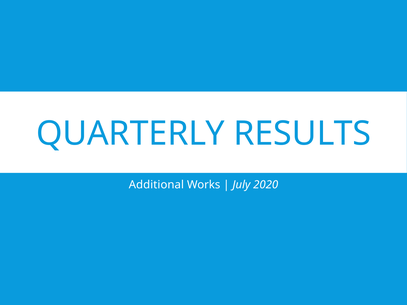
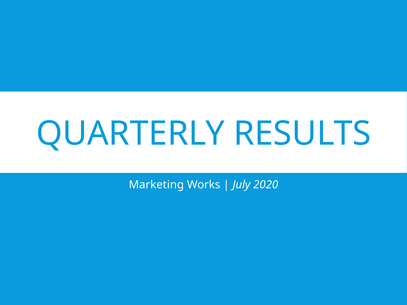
Additional: Additional -> Marketing (156, 185)
